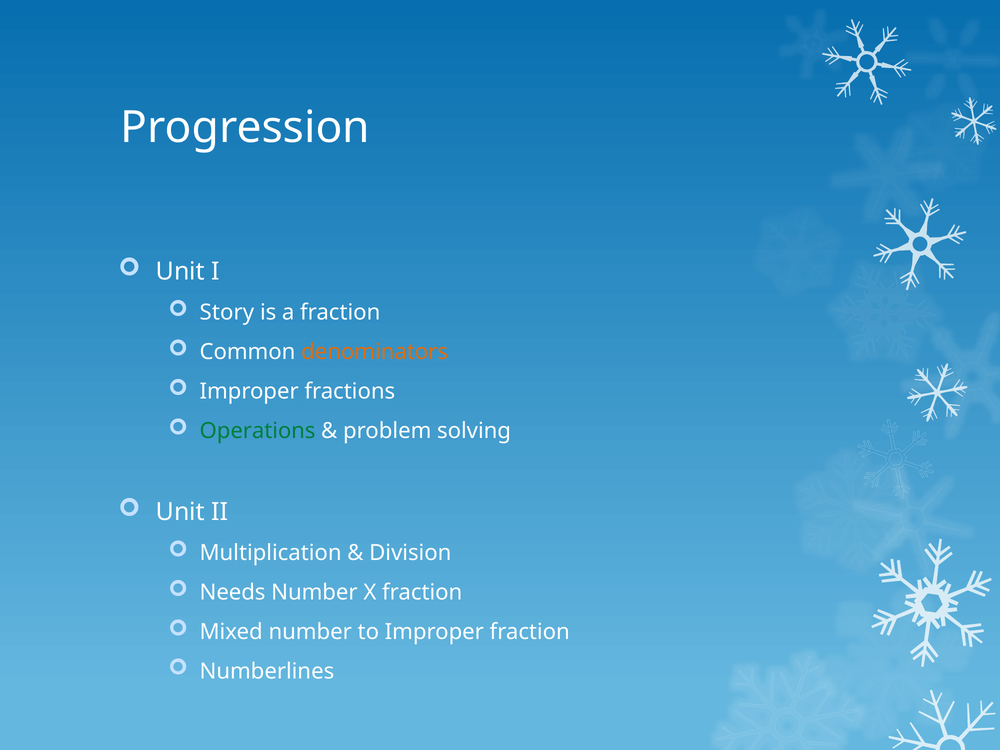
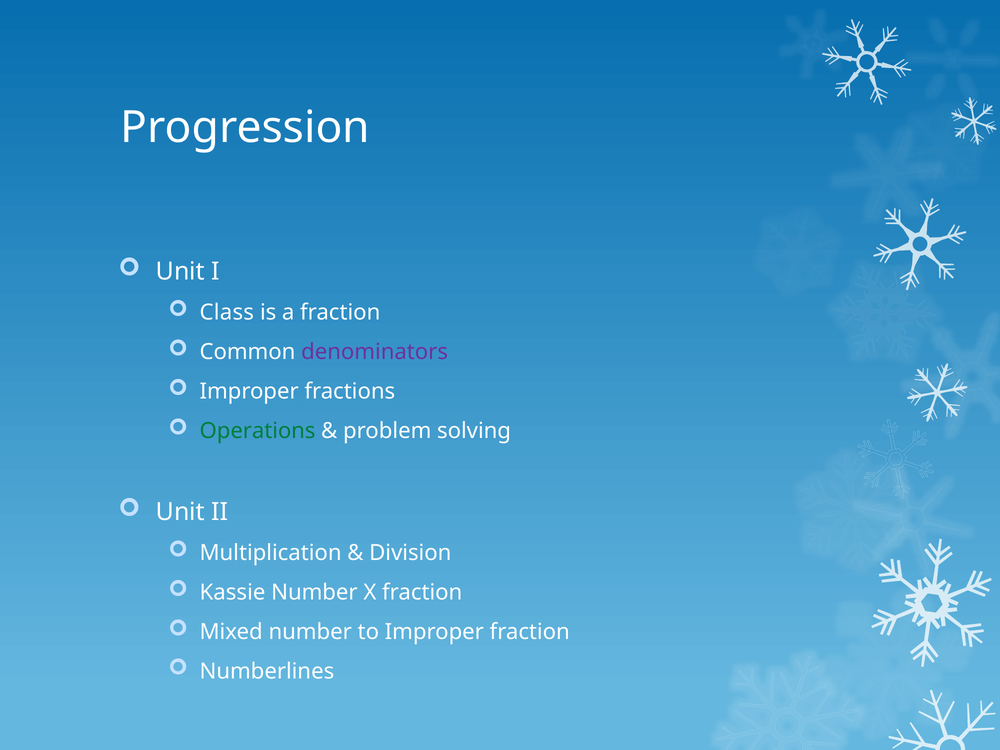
Story: Story -> Class (227, 313)
denominators colour: orange -> purple (375, 352)
Needs: Needs -> Kassie (233, 592)
